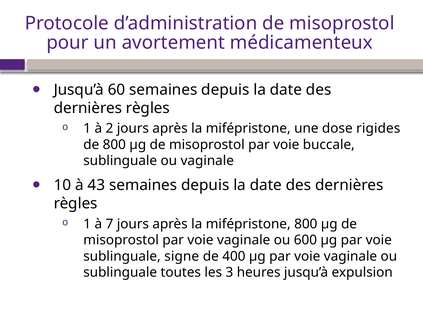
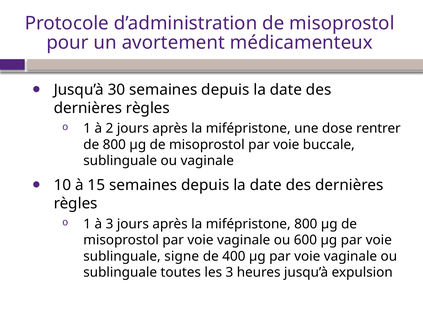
60: 60 -> 30 (116, 90)
rigides: rigides -> rentrer (378, 129)
43: 43 -> 15 (96, 185)
à 7: 7 -> 3 (109, 224)
